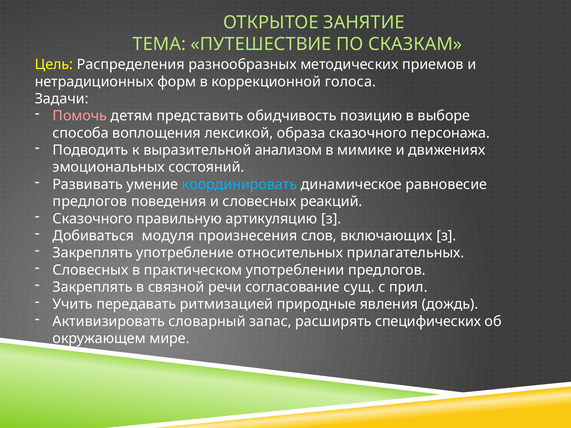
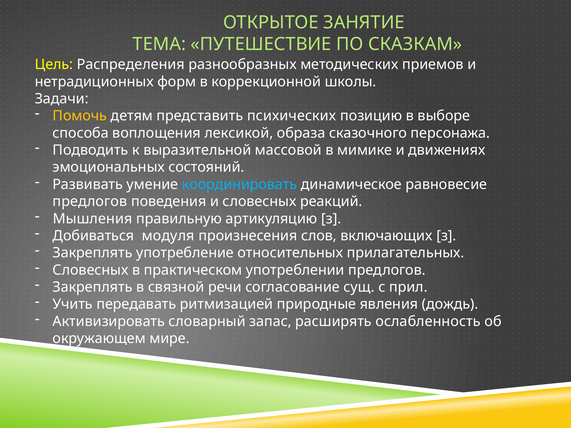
голоса: голоса -> школы (351, 82)
Помочь colour: pink -> yellow (80, 116)
обидчивость: обидчивость -> психических (292, 116)
анализом: анализом -> массовой (288, 150)
Сказочного: Сказочного -> Мышления (93, 219)
специфических: специфических -> ослабленность (428, 322)
